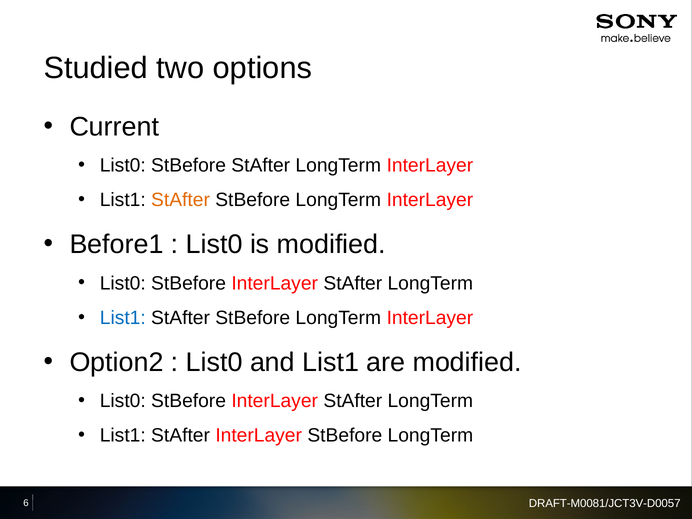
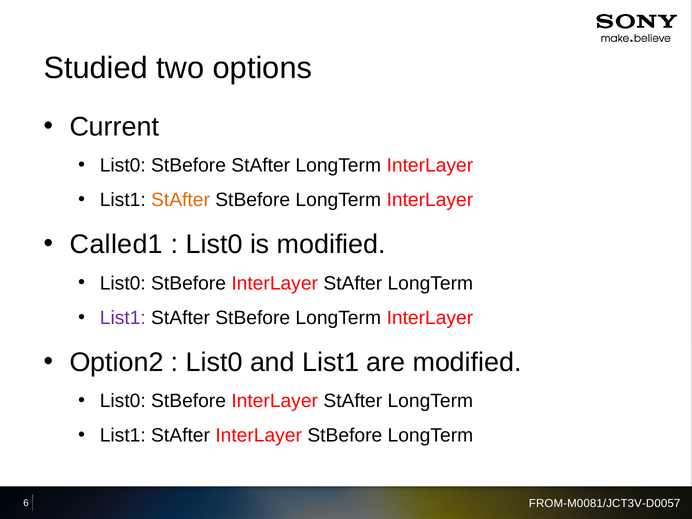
Before1: Before1 -> Called1 (116, 244)
List1 colour: blue -> purple (123, 318)
DRAFT-M0081/JCT3V-D0057: DRAFT-M0081/JCT3V-D0057 -> FROM-M0081/JCT3V-D0057 (605, 503)
